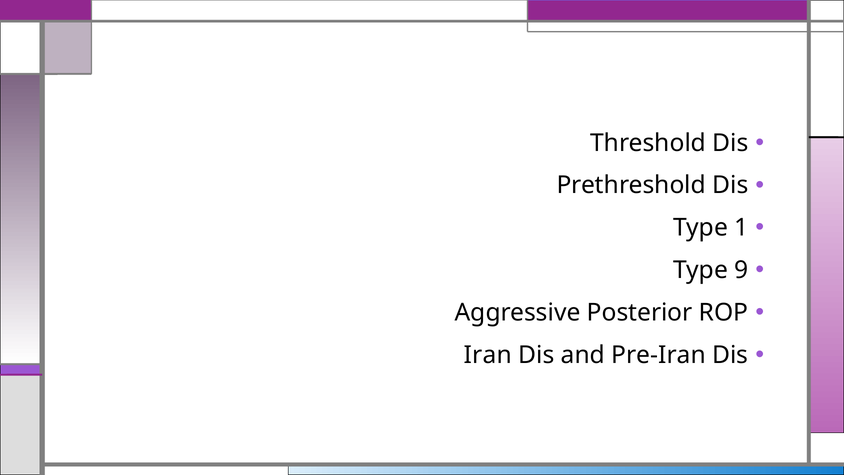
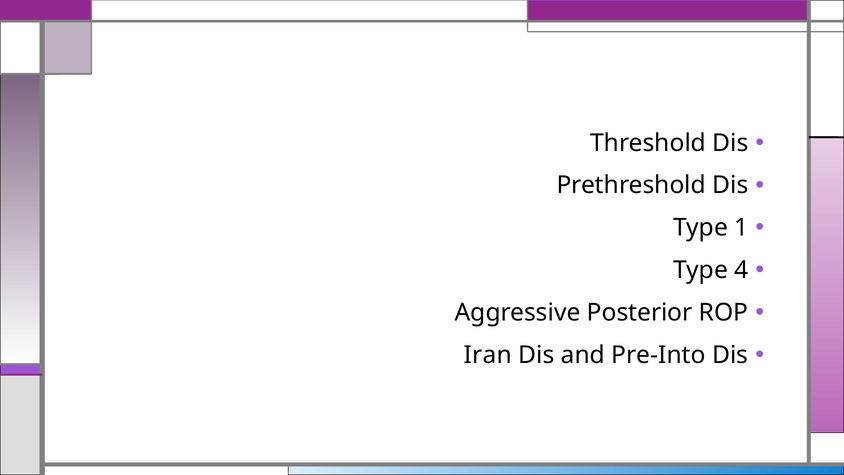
9: 9 -> 4 (741, 270)
Pre-Iran: Pre-Iran -> Pre-Into (659, 355)
